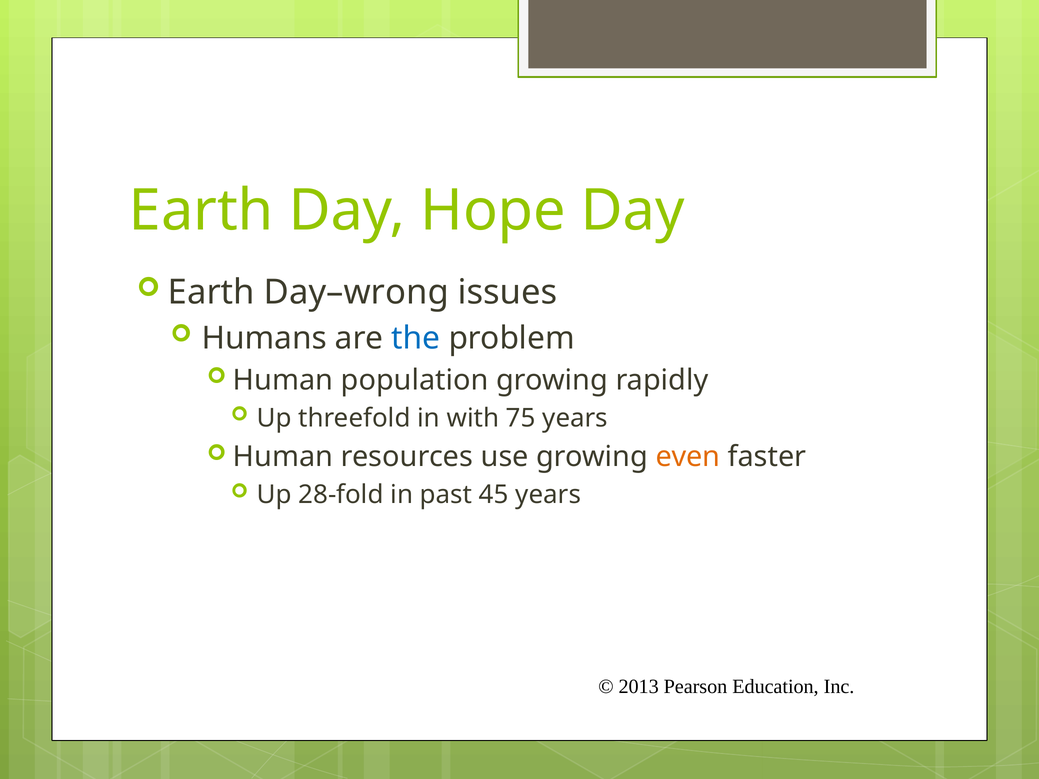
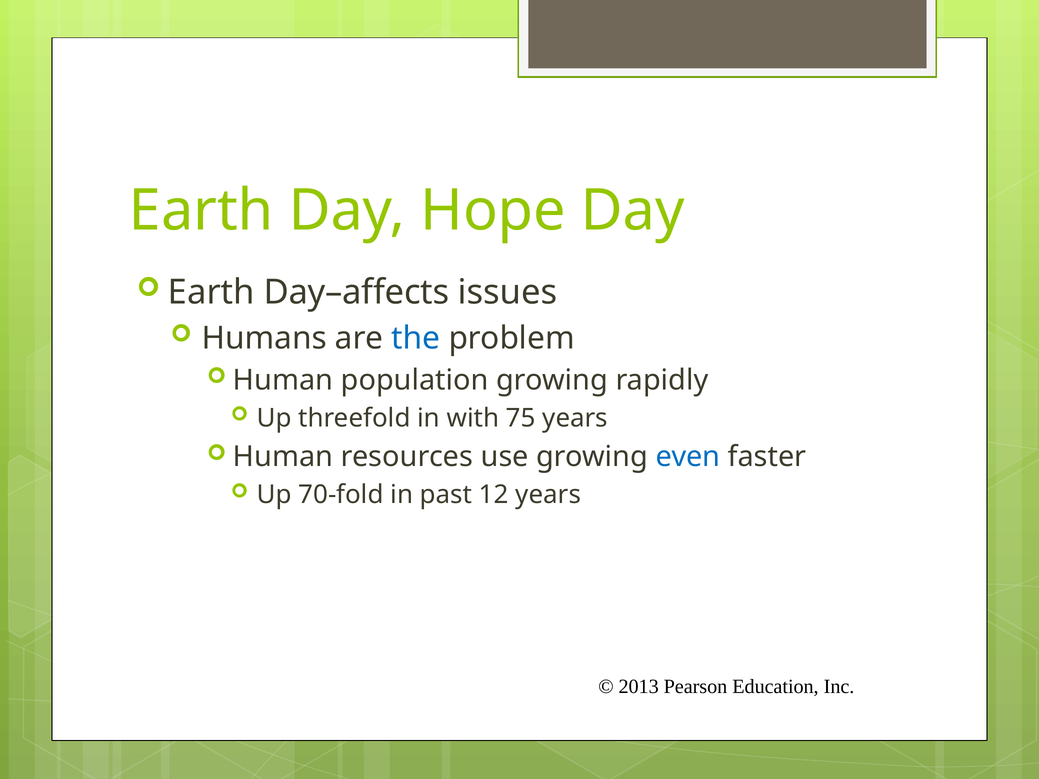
Day–wrong: Day–wrong -> Day–affects (356, 292)
even colour: orange -> blue (688, 457)
28-fold: 28-fold -> 70-fold (341, 495)
45: 45 -> 12 (494, 495)
